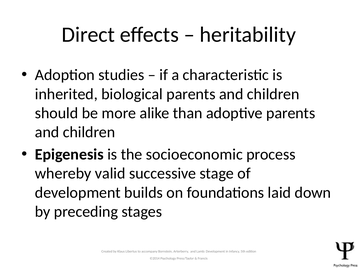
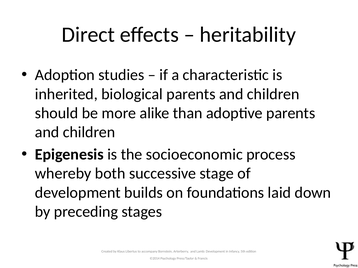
valid: valid -> both (110, 174)
